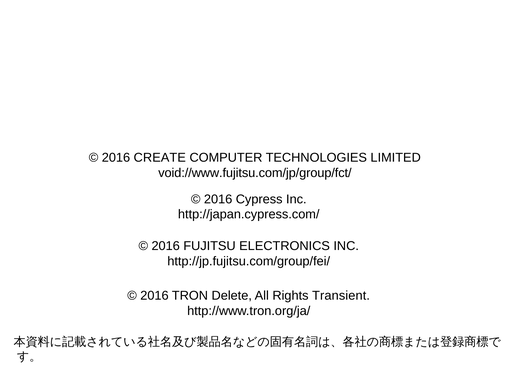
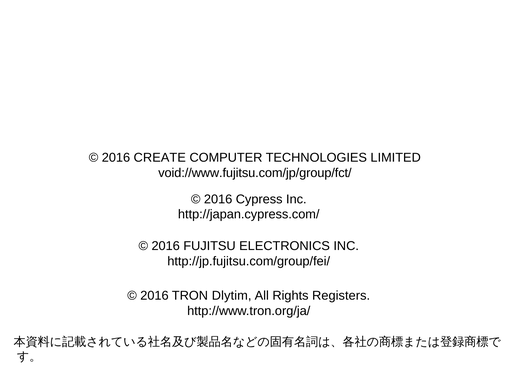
Delete: Delete -> Dlytim (232, 295)
Transient: Transient -> Registers (341, 295)
